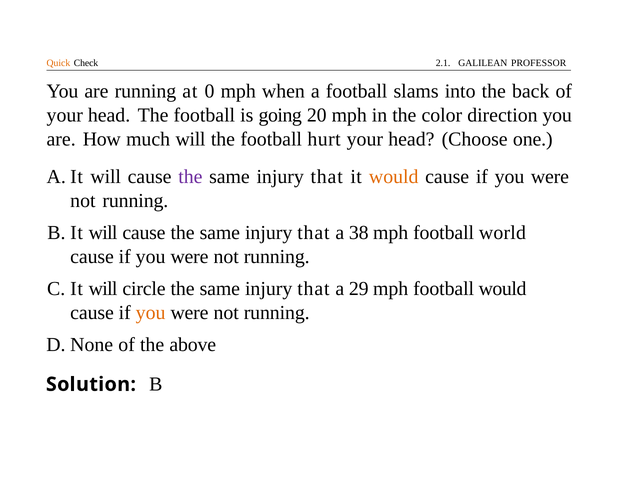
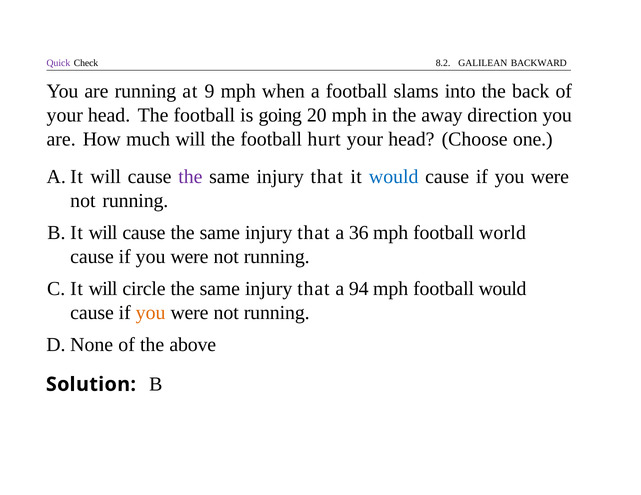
Quick colour: orange -> purple (58, 63)
2.1: 2.1 -> 8.2 (443, 63)
PROFESSOR: PROFESSOR -> BACKWARD (539, 63)
0: 0 -> 9 (210, 91)
color: color -> away (442, 115)
would colour: orange -> blue (394, 177)
38: 38 -> 36 (359, 233)
29: 29 -> 94 (359, 289)
